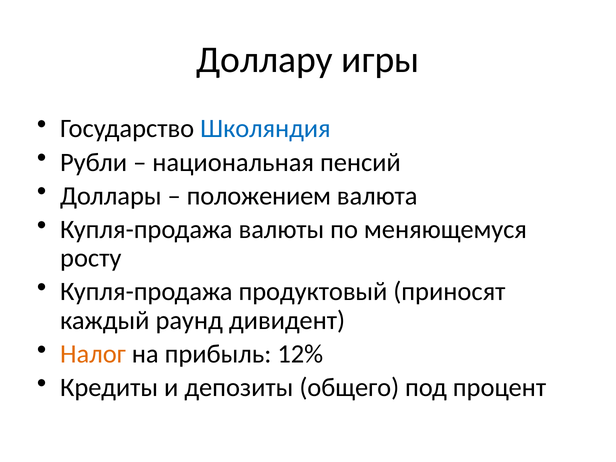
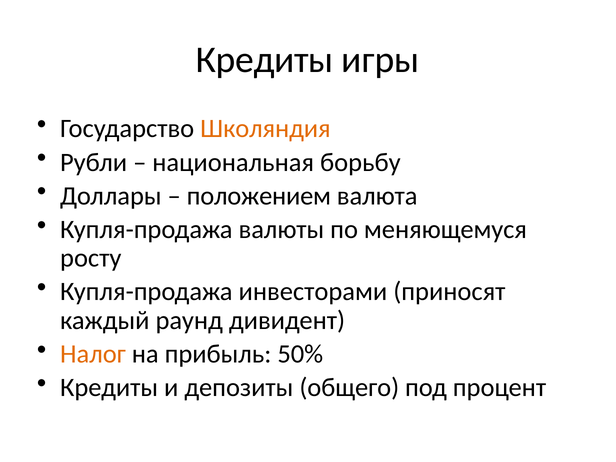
Доллару: Доллару -> Кредиты (265, 60)
Школяндия colour: blue -> orange (265, 129)
пенсий: пенсий -> борьбу (360, 162)
продуктовый: продуктовый -> инвесторами (313, 292)
12%: 12% -> 50% (300, 354)
